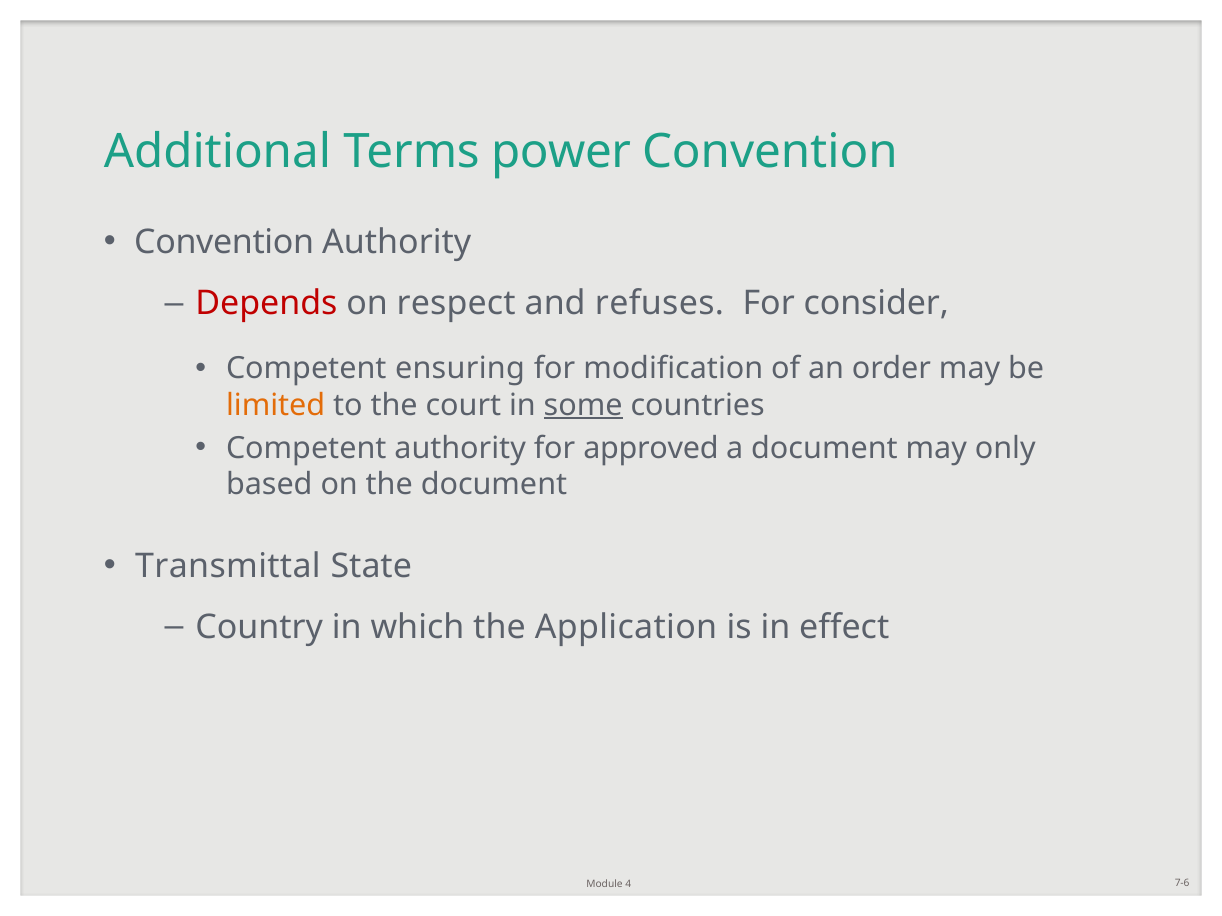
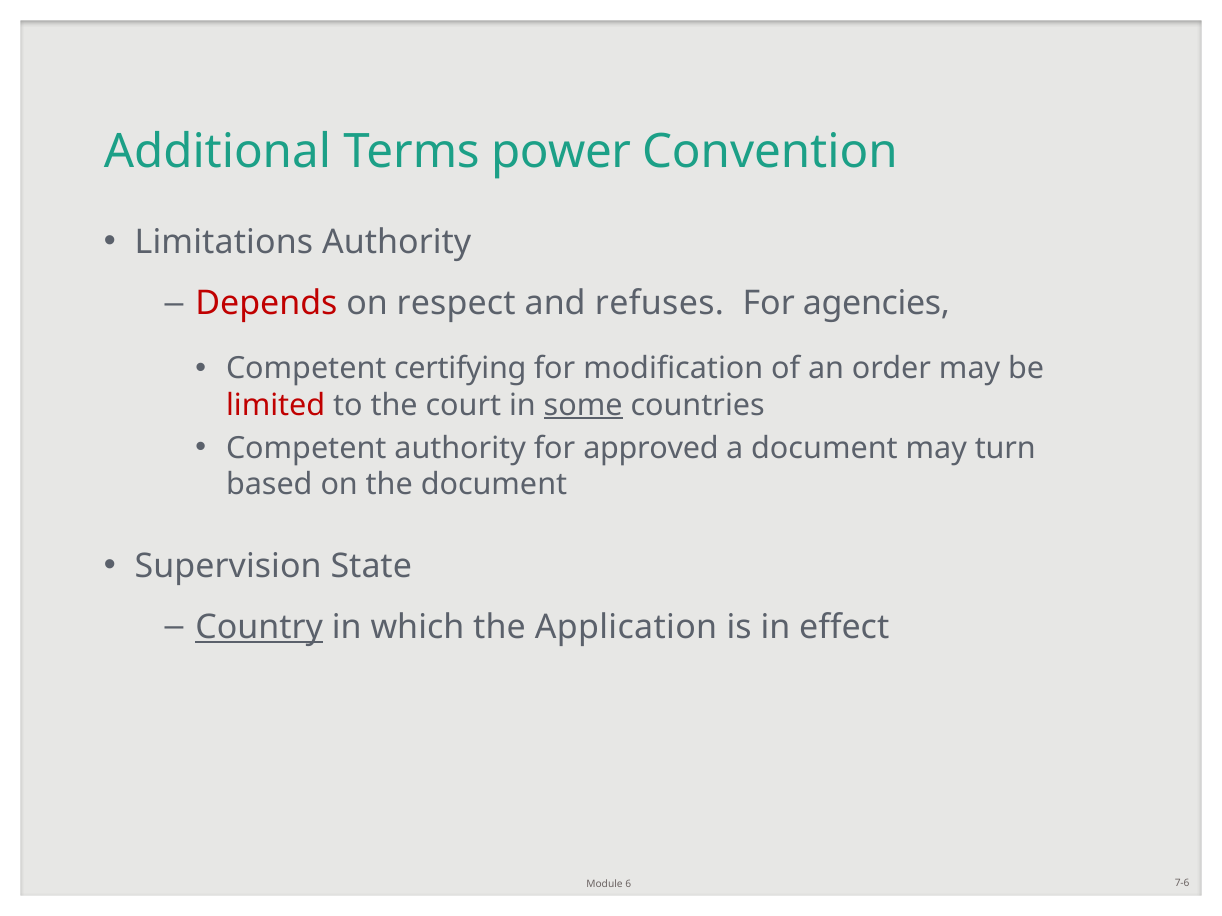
Convention: Convention -> Limitations (224, 243)
consider: consider -> agencies (876, 304)
ensuring: ensuring -> certifying (460, 369)
limited colour: orange -> red (276, 405)
only: only -> turn (1005, 448)
Transmittal: Transmittal -> Supervision (228, 567)
Country underline: none -> present (259, 628)
4: 4 -> 6 (628, 885)
